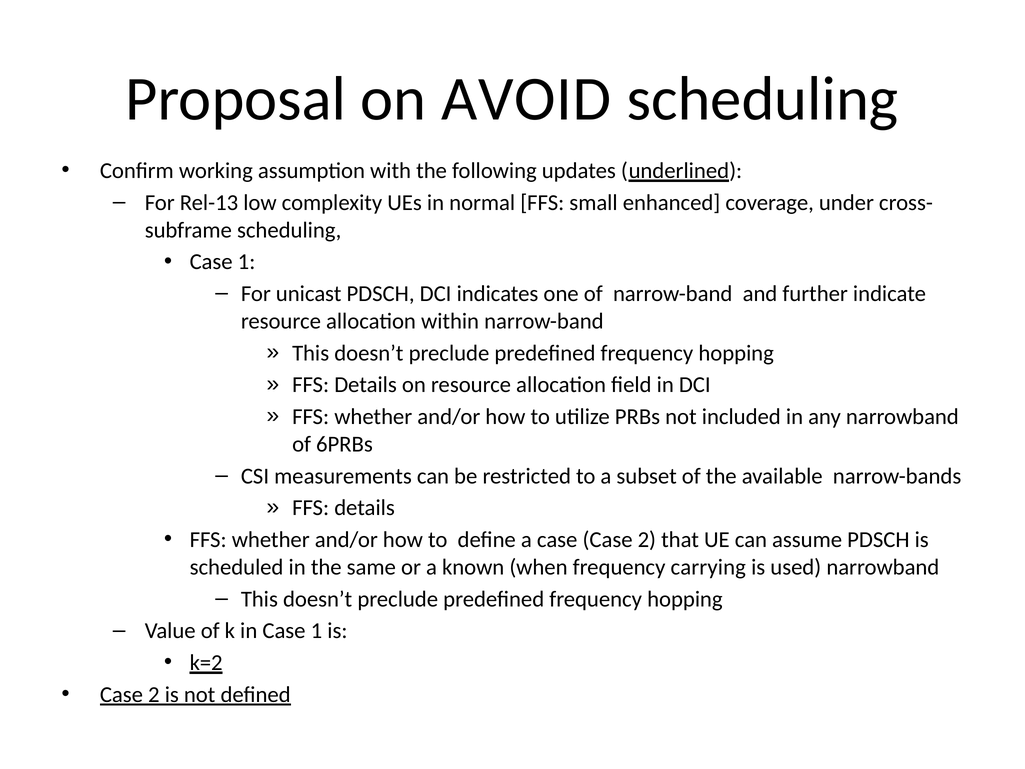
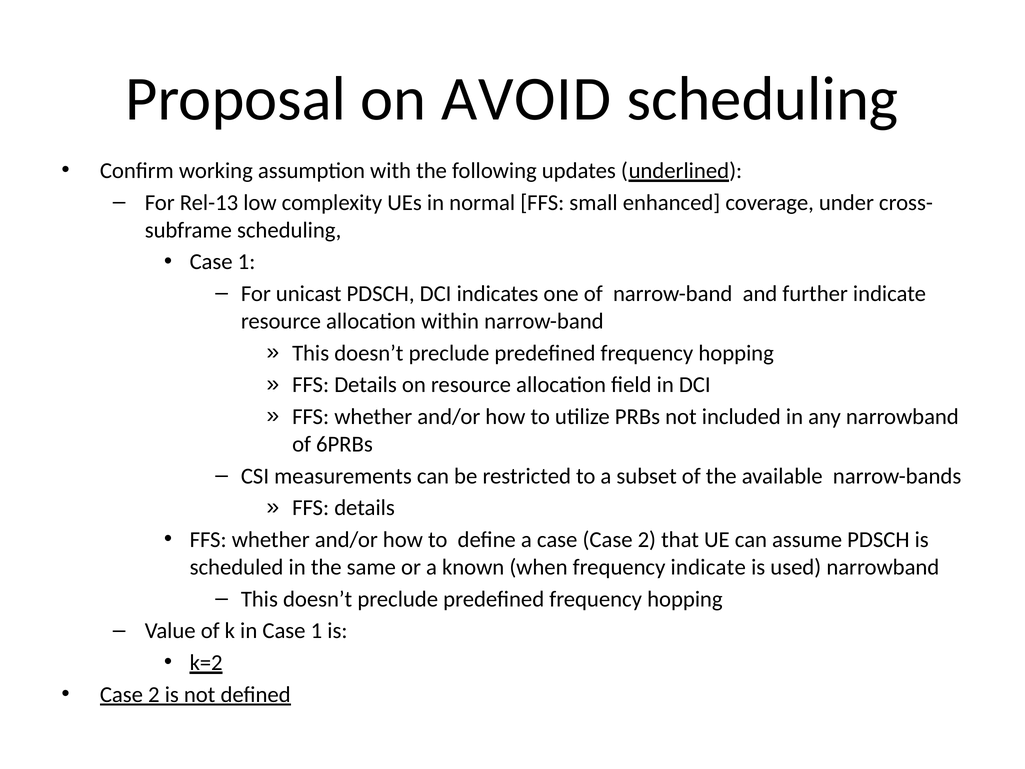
frequency carrying: carrying -> indicate (708, 567)
